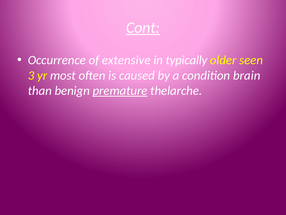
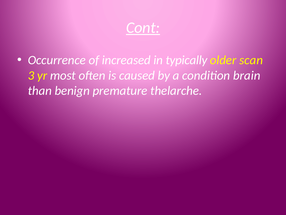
extensive: extensive -> increased (126, 60)
seen: seen -> scan (251, 60)
premature underline: present -> none (120, 91)
